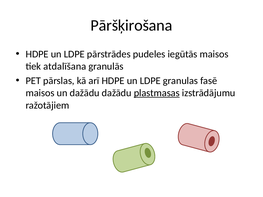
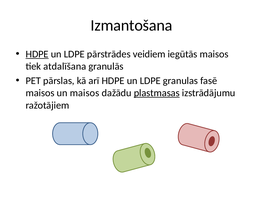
Pāršķirošana: Pāršķirošana -> Izmantošana (131, 25)
HDPE underline: none -> present (37, 54)
pudeles: pudeles -> veidiem (149, 54)
un dažādu: dažādu -> maisos (85, 93)
